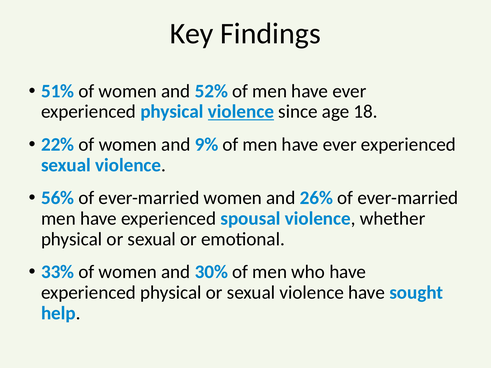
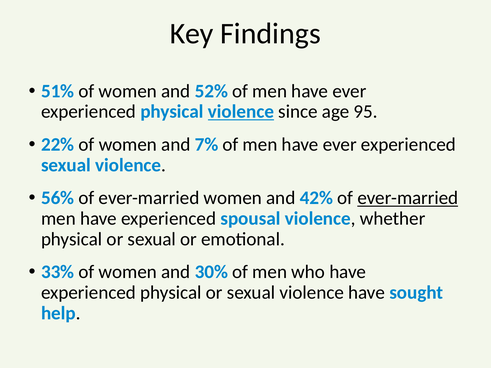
18: 18 -> 95 (366, 112)
9%: 9% -> 7% (206, 145)
26%: 26% -> 42% (316, 198)
ever-married underline: none -> present (408, 198)
